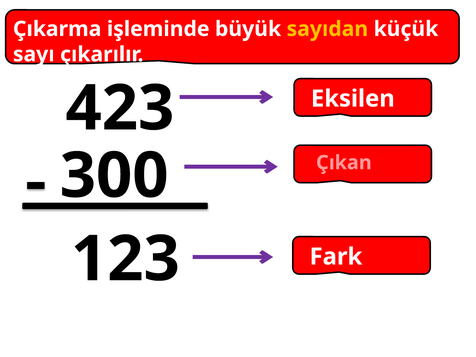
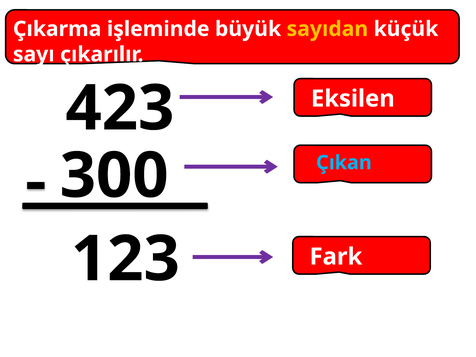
Çıkan colour: pink -> light blue (344, 163)
